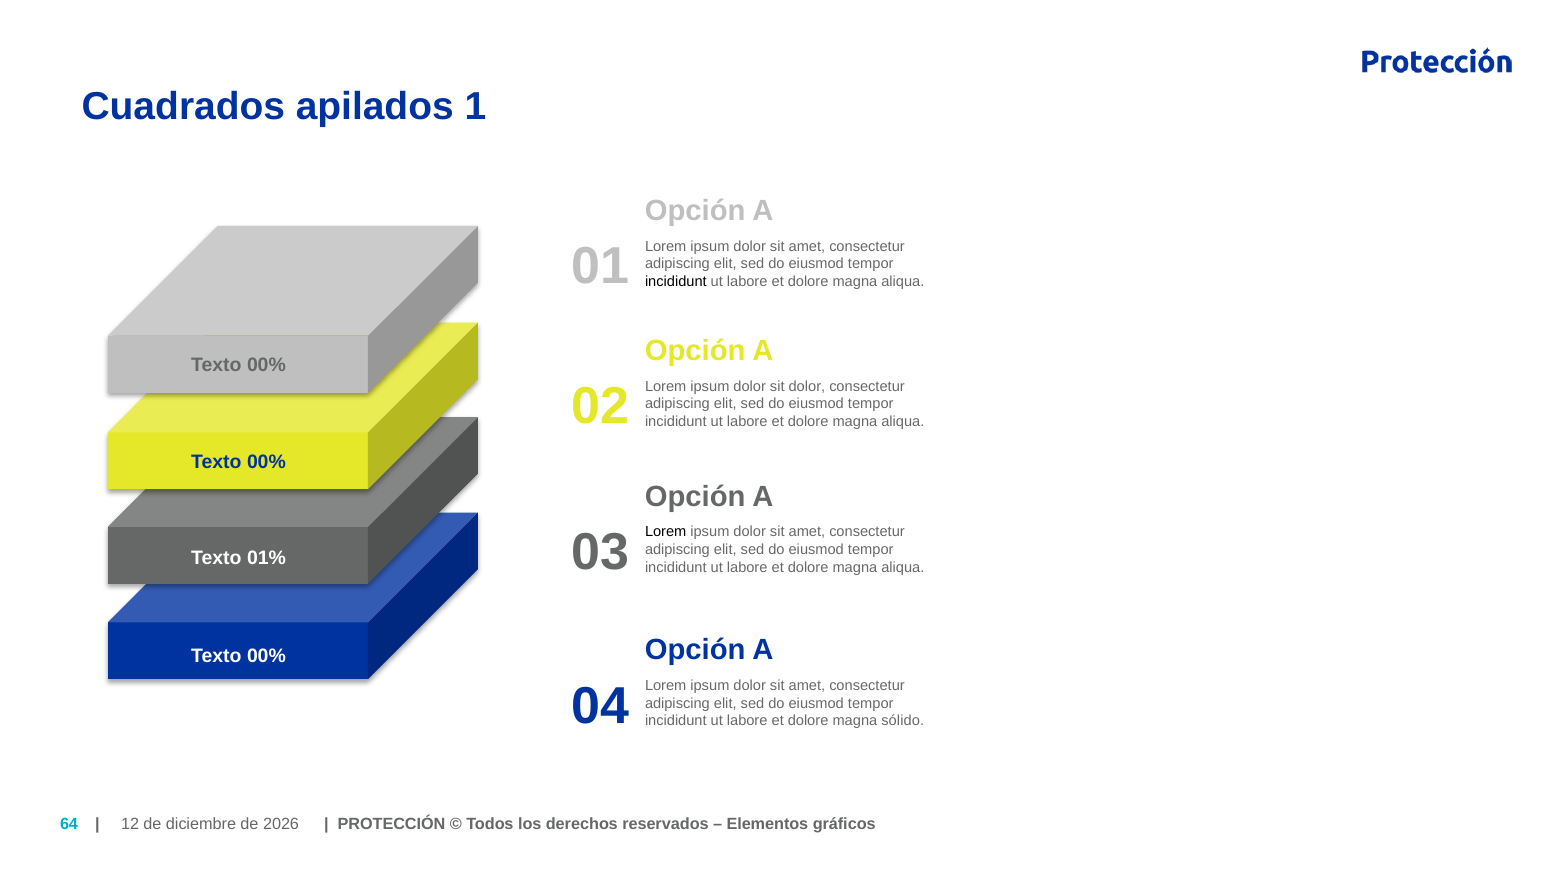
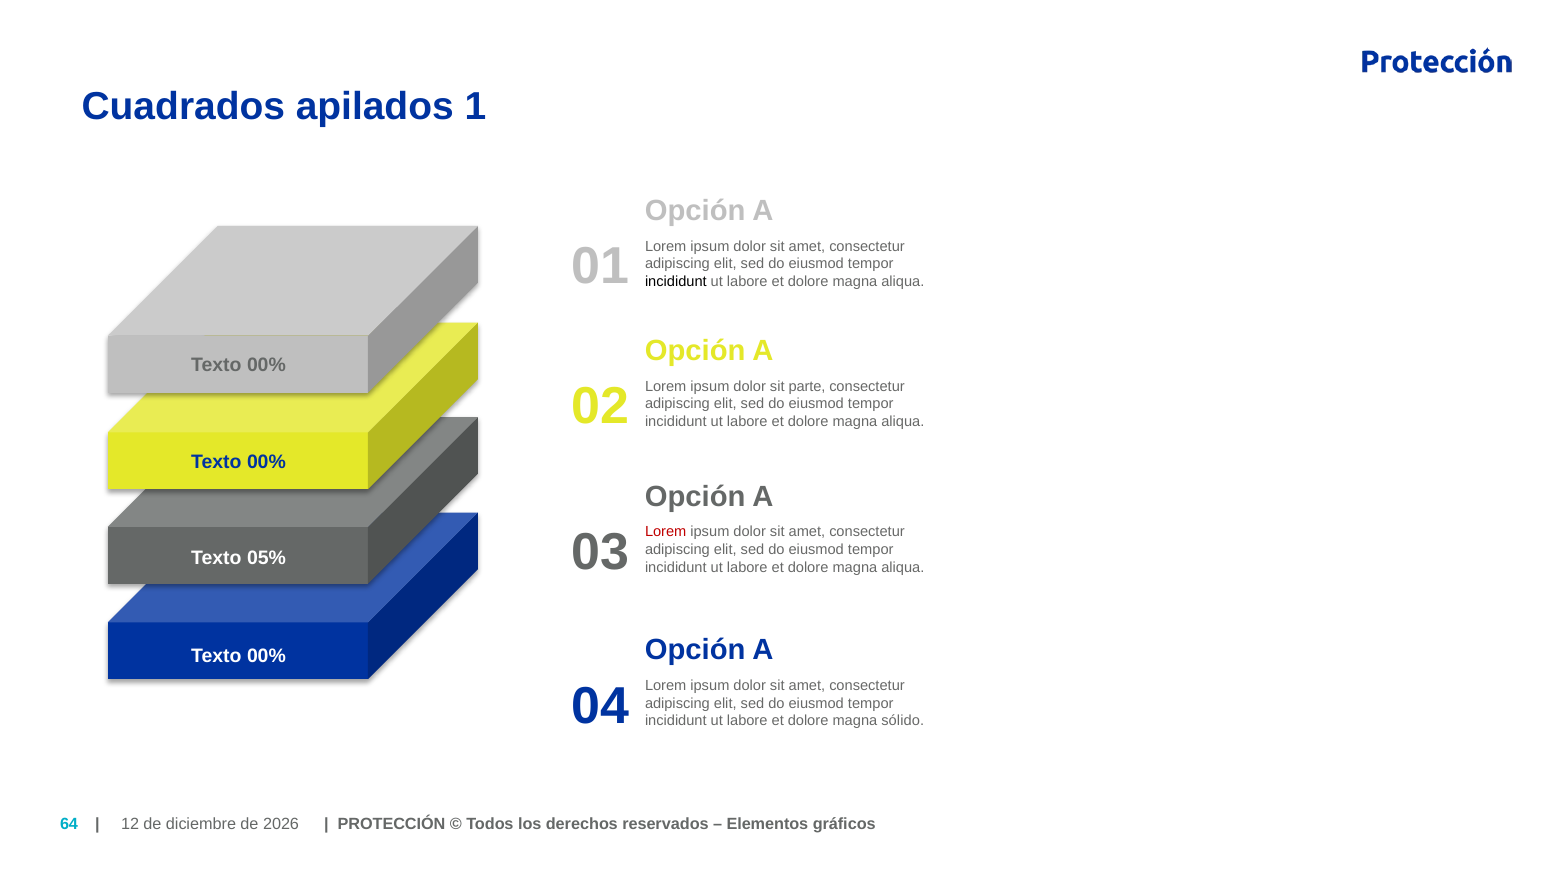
sit dolor: dolor -> parte (807, 387)
Lorem colour: black -> red (666, 532)
01%: 01% -> 05% (266, 559)
